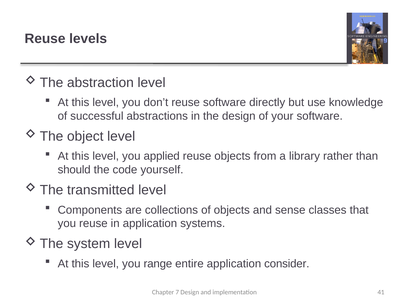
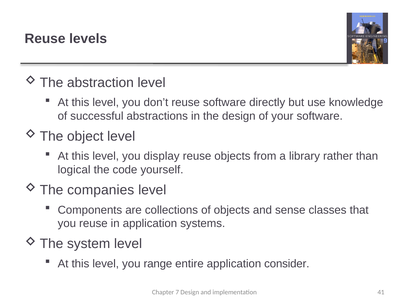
applied: applied -> display (162, 157)
should: should -> logical (74, 170)
transmitted: transmitted -> companies (101, 190)
